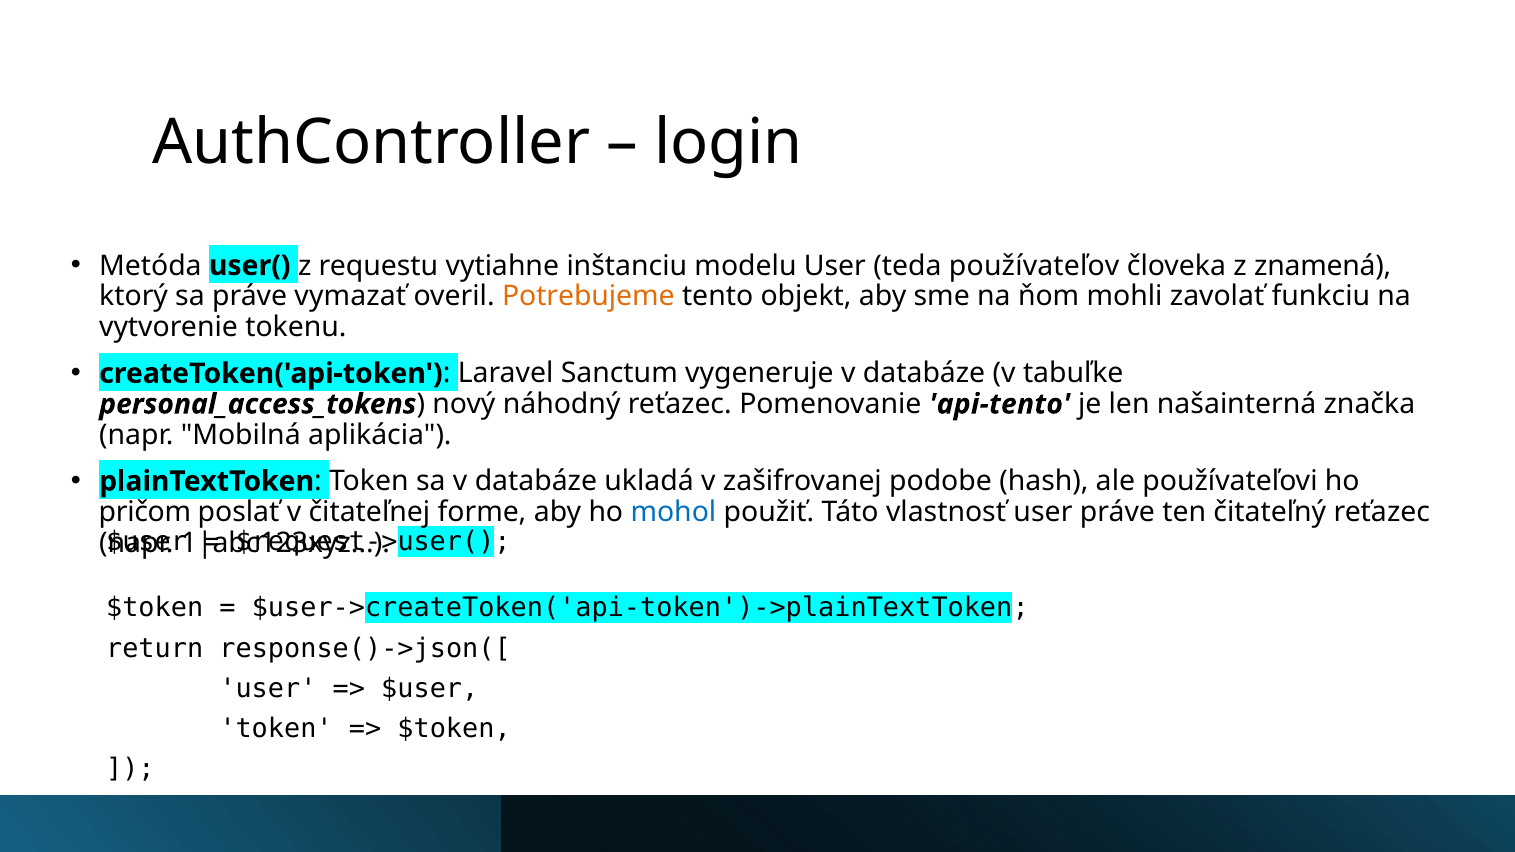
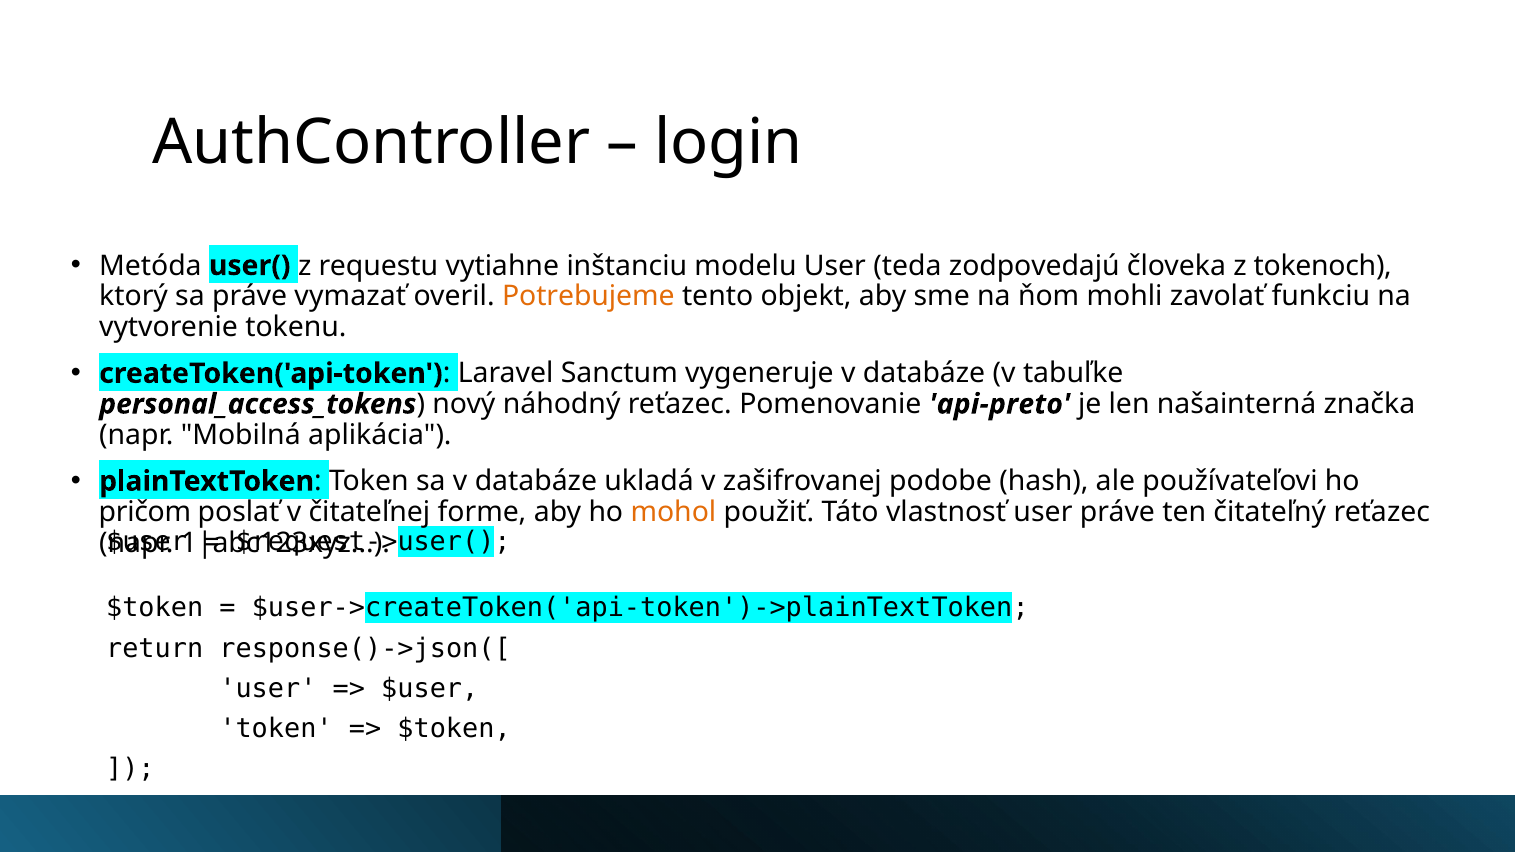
používateľov: používateľov -> zodpovedajú (1034, 266)
znamená: znamená -> tokenoch (1323, 266)
api-tento: api-tento -> api-preto (1000, 404)
mohol colour: blue -> orange (673, 512)
